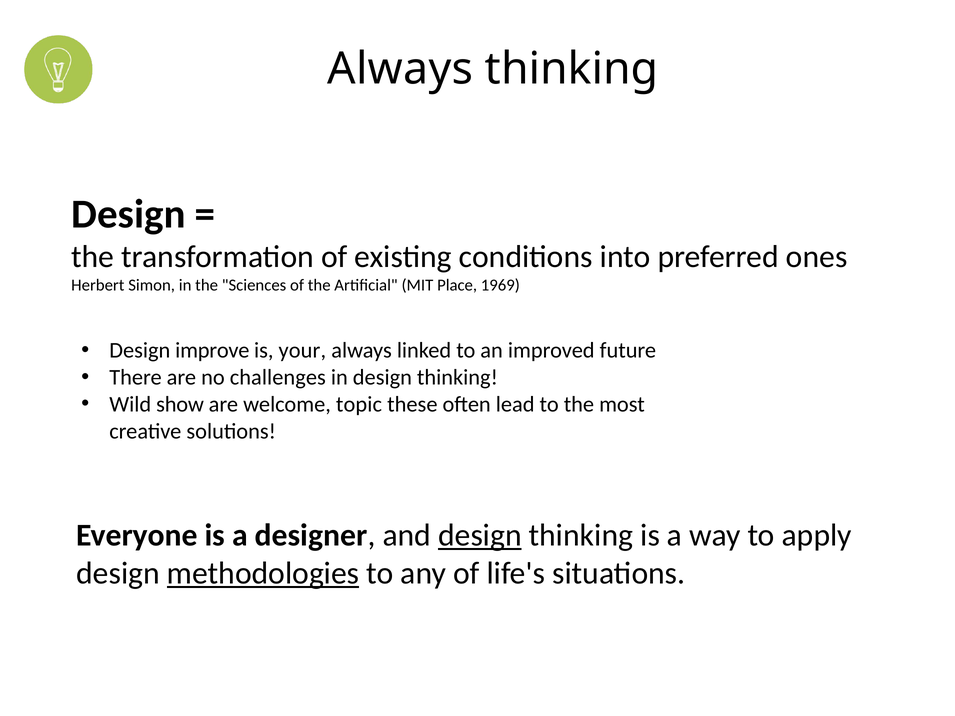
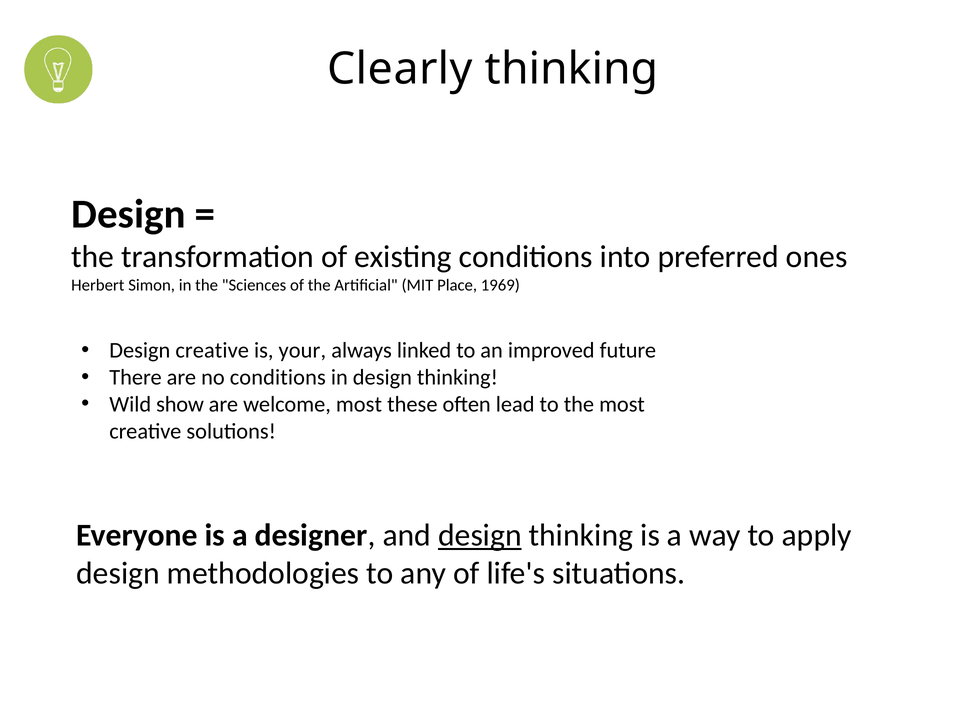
Always: Always -> Clearly (400, 69)
Design improve: improve -> creative (212, 351)
no challenges: challenges -> conditions (278, 378)
welcome topic: topic -> most (359, 404)
methodologies underline: present -> none (263, 573)
